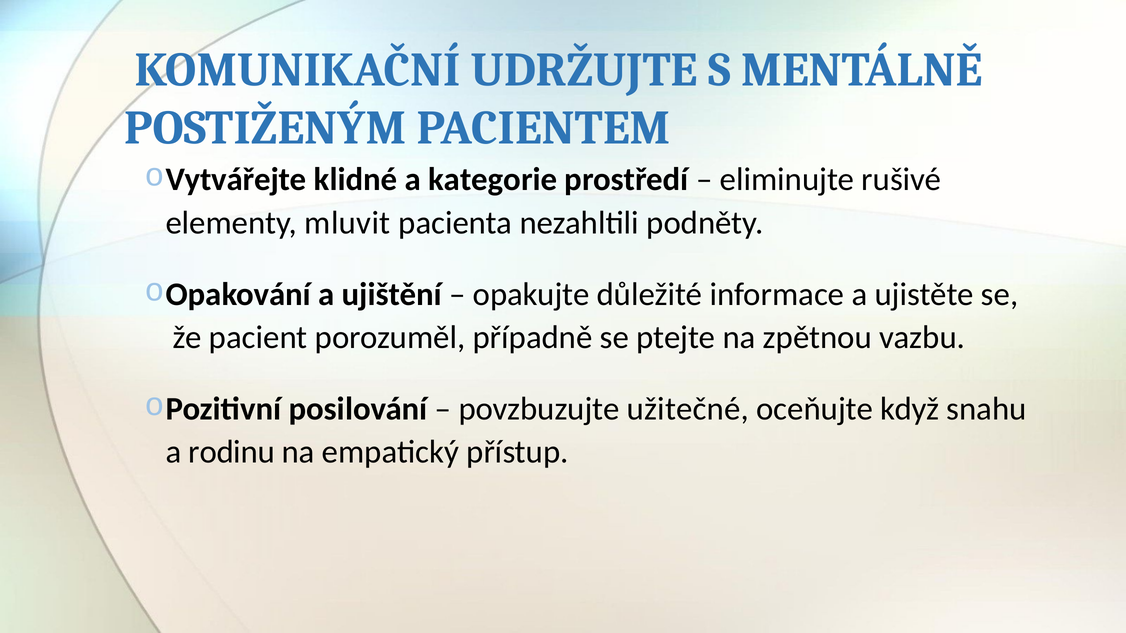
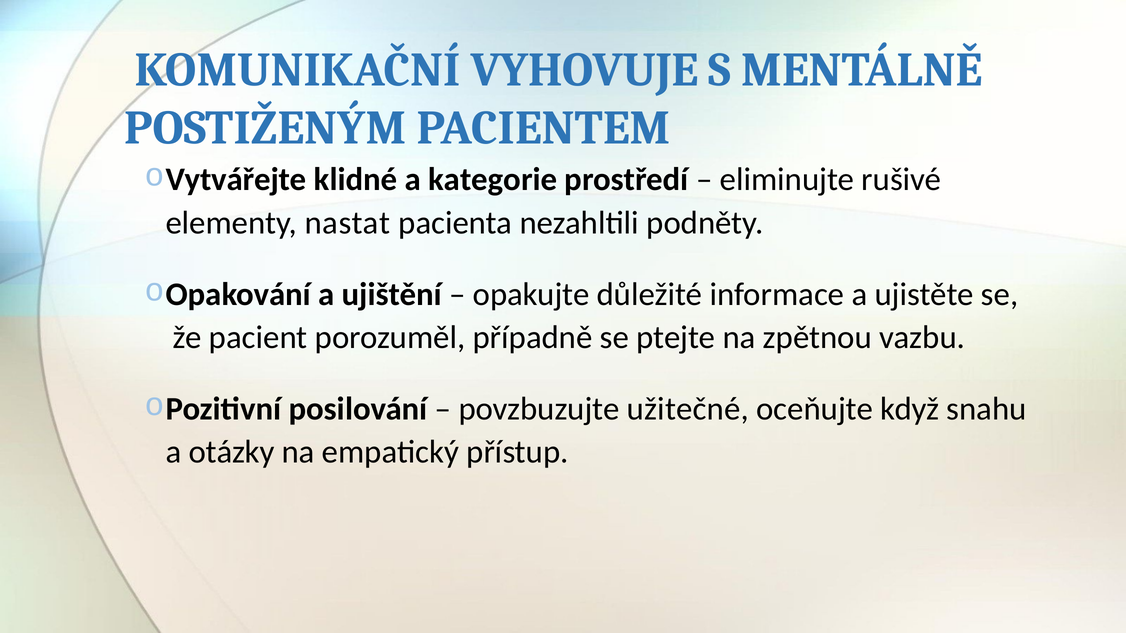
UDRŽUJTE: UDRŽUJTE -> VYHOVUJE (584, 70)
mluvit: mluvit -> nastat (347, 223)
rodinu: rodinu -> otázky (232, 452)
